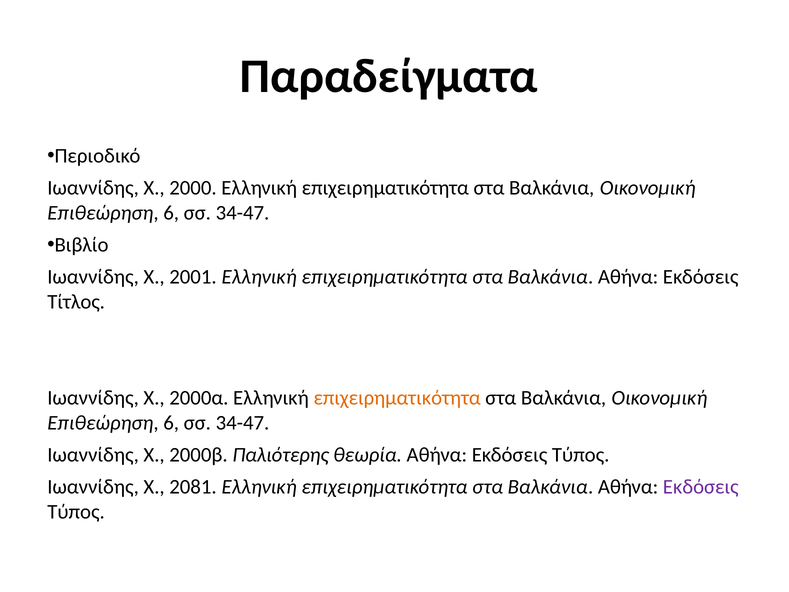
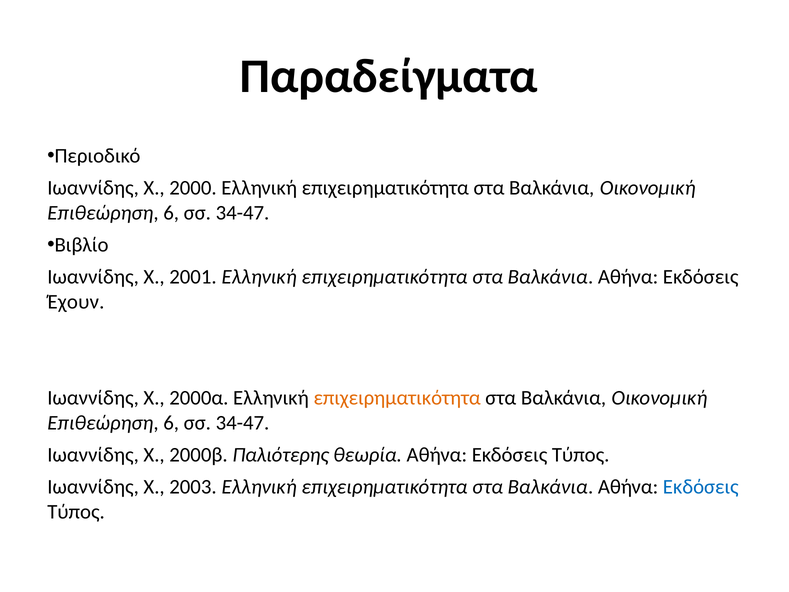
Τίτλος: Τίτλος -> Έχουν (76, 302)
2081: 2081 -> 2003 (193, 487)
Εκδόσεις colour: purple -> blue (701, 487)
